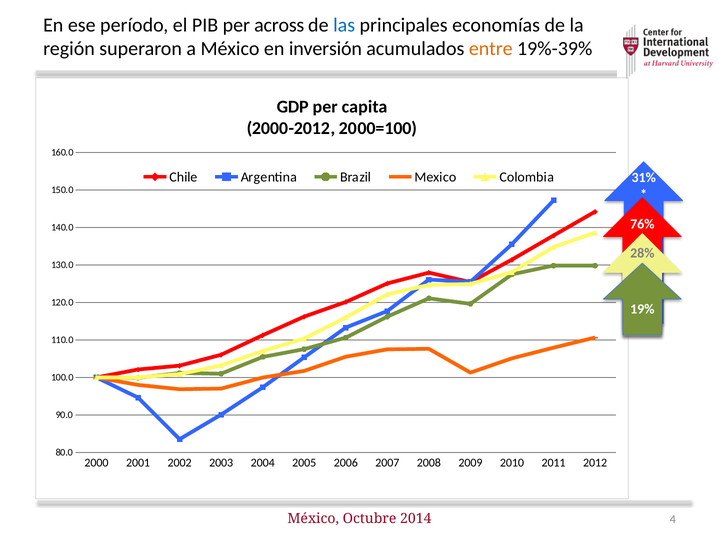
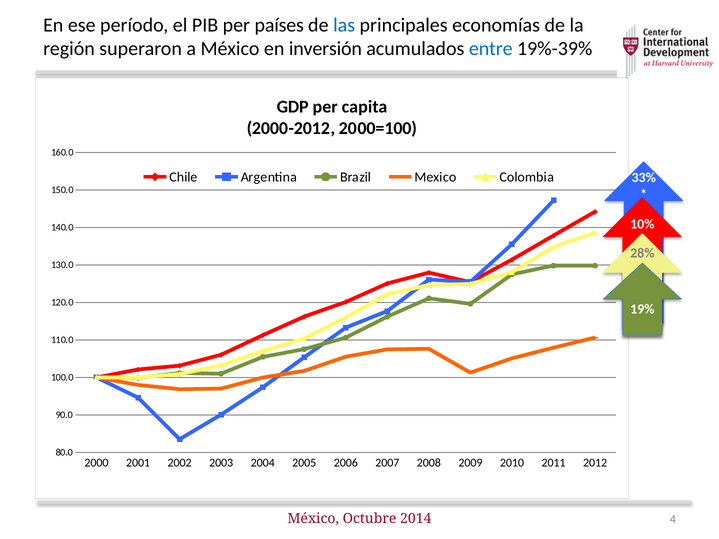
across: across -> países (279, 25)
entre colour: orange -> blue (491, 49)
31%: 31% -> 33% (644, 178)
76%: 76% -> 10% (642, 224)
